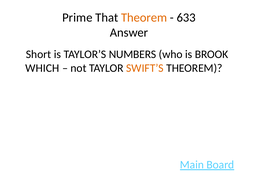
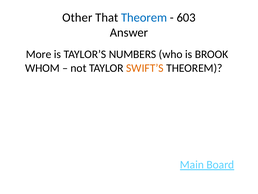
Prime: Prime -> Other (77, 17)
Theorem colour: orange -> blue (144, 17)
633: 633 -> 603 (186, 17)
Short: Short -> More (39, 54)
WHICH: WHICH -> WHOM (42, 68)
